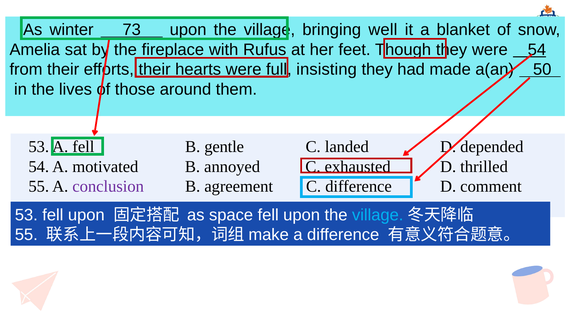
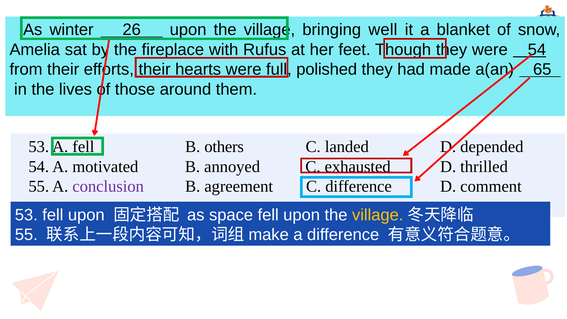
73: 73 -> 26 (132, 30)
insisting: insisting -> polished (327, 69)
50: 50 -> 65 (542, 69)
gentle: gentle -> others (224, 147)
village colour: light blue -> yellow (378, 215)
